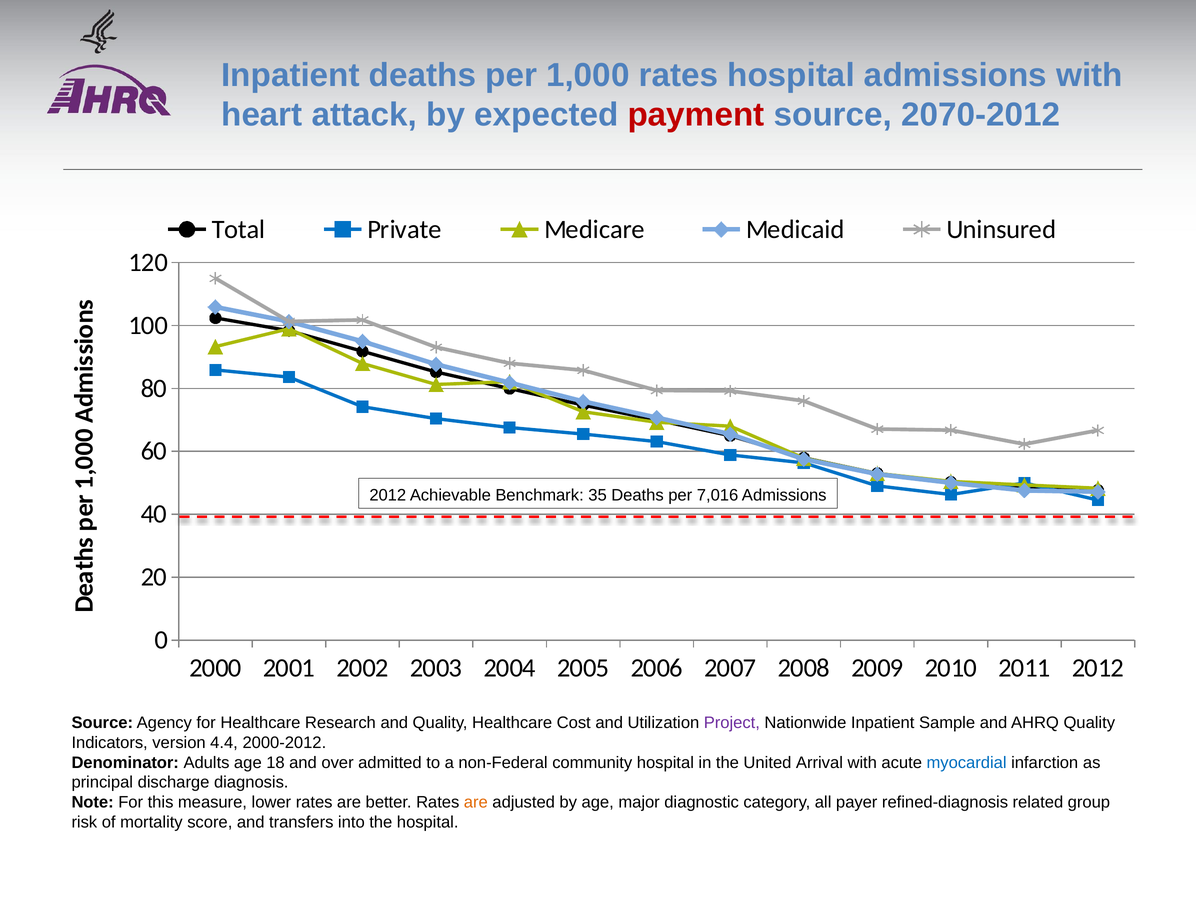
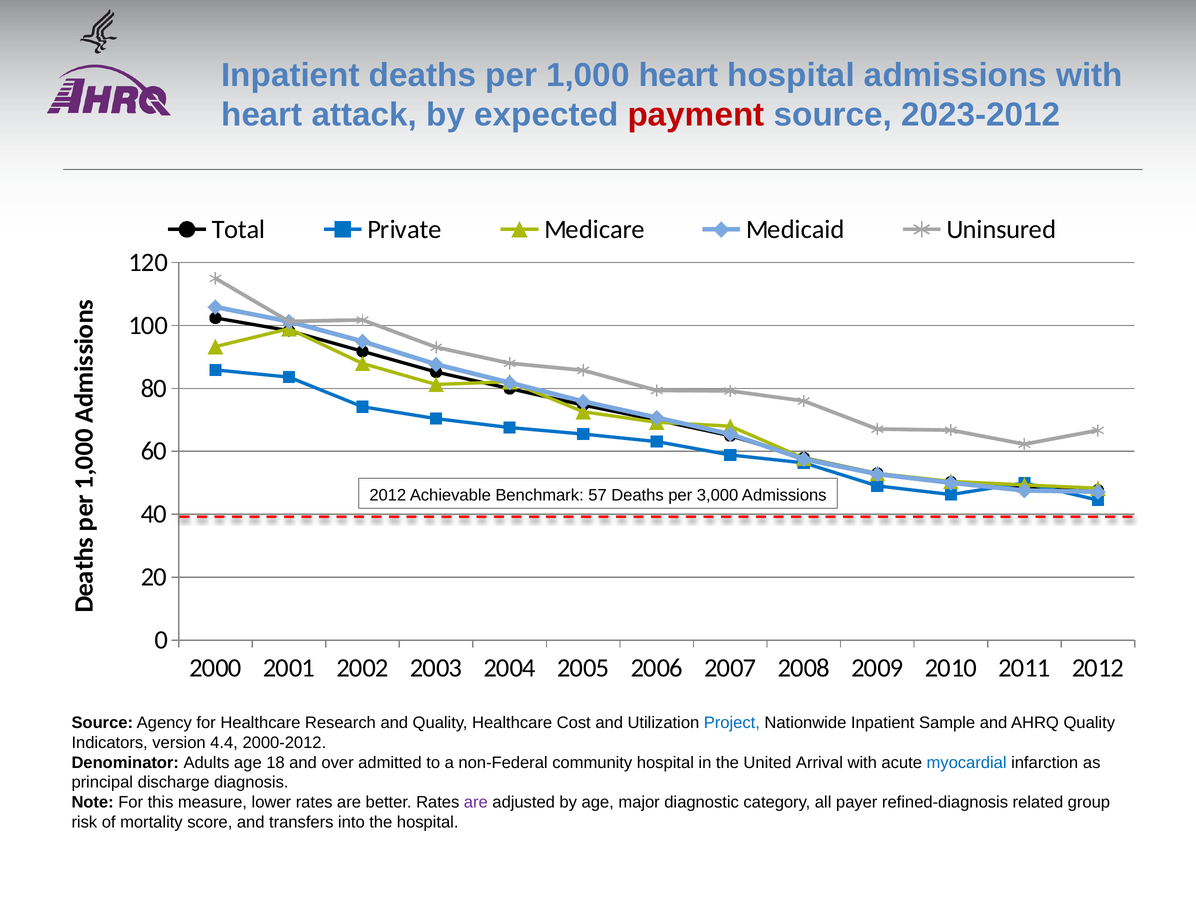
1,000 rates: rates -> heart (679, 75)
2070-2012: 2070-2012 -> 2023-2012 (981, 115)
35: 35 -> 57 (598, 495)
7,016: 7,016 -> 3,000 (718, 495)
Project colour: purple -> blue (732, 723)
are colour: orange -> purple (476, 802)
